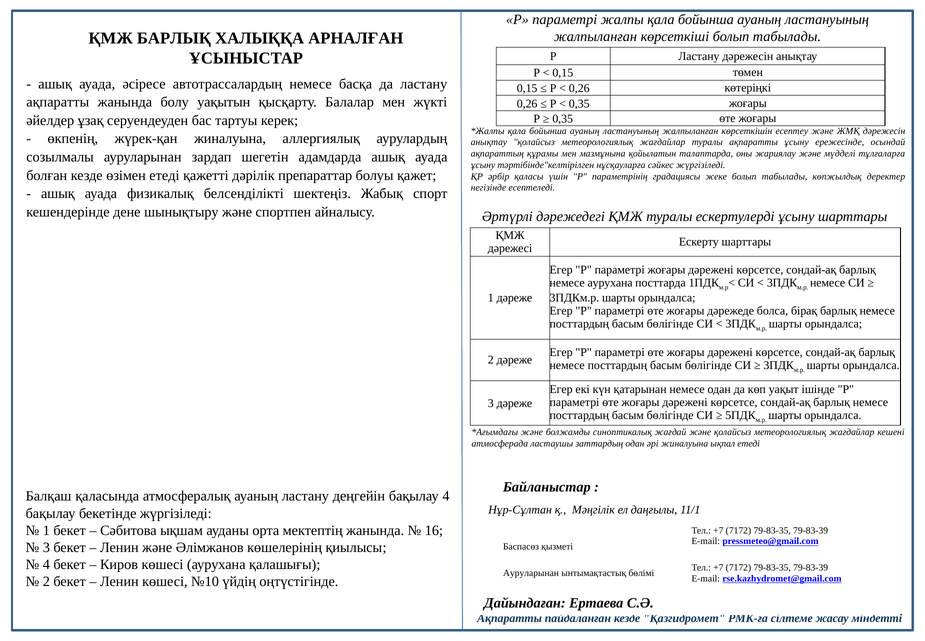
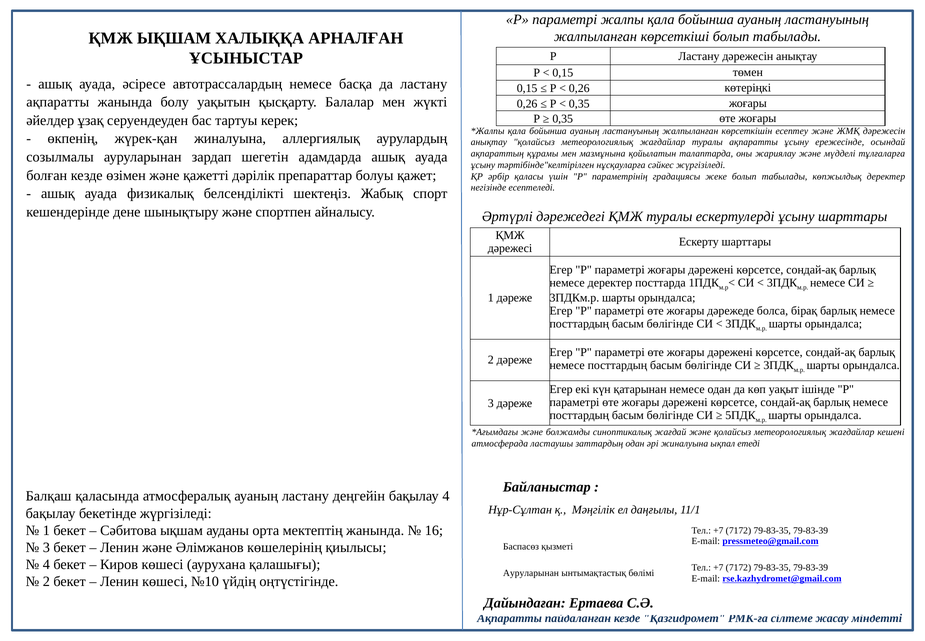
ҚМЖ БАРЛЫҚ: БАРЛЫҚ -> ЫҚШАМ (174, 38)
өзімен етеді: етеді -> және (164, 175)
немесе аурухана: аурухана -> деректер (610, 282)
